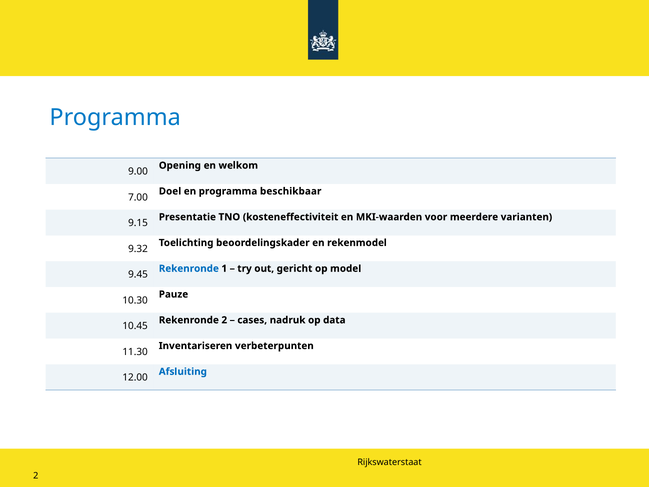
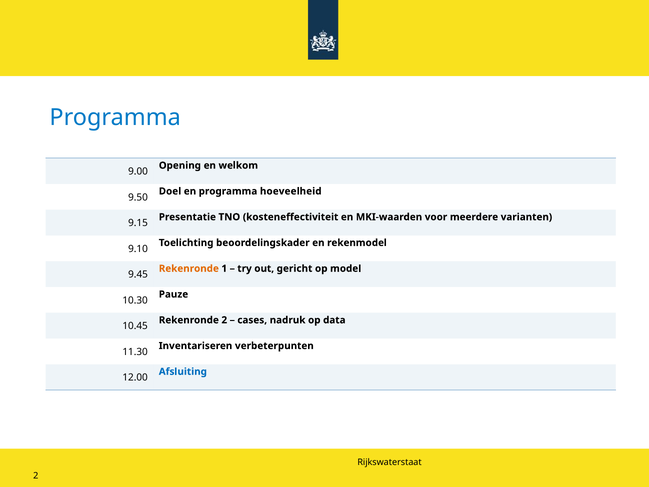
beschikbaar: beschikbaar -> hoeveelheid (291, 191)
7.00: 7.00 -> 9.50 (138, 197)
9.32: 9.32 -> 9.10 (138, 249)
Rekenronde colour: blue -> orange (189, 268)
